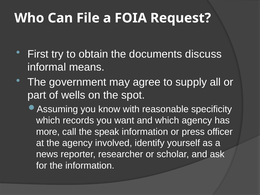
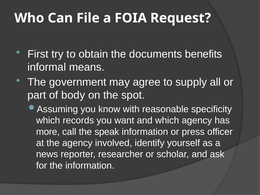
discuss: discuss -> benefits (204, 54)
wells: wells -> body (73, 95)
